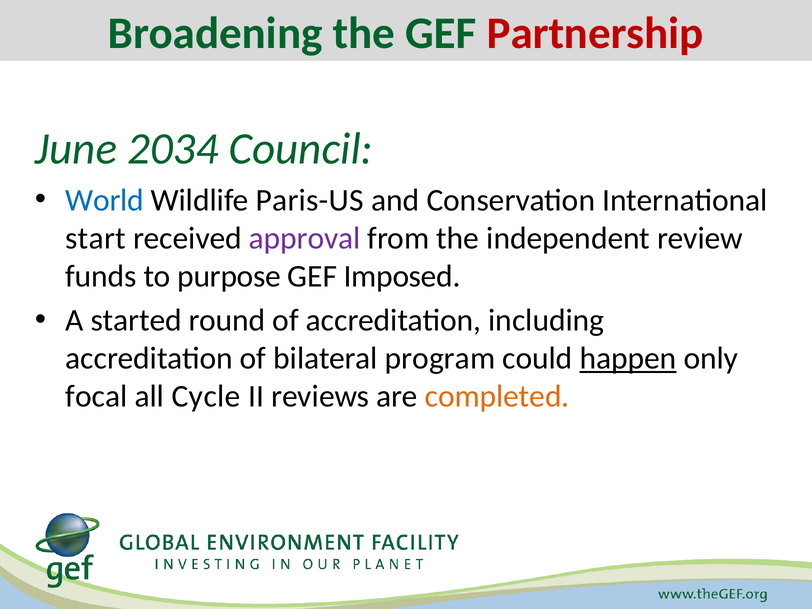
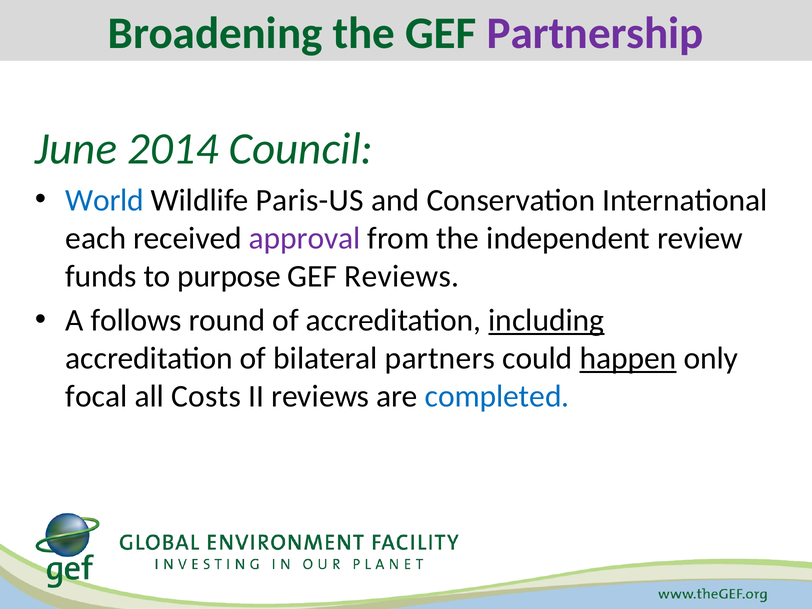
Partnership colour: red -> purple (595, 34)
2034: 2034 -> 2014 (173, 149)
start: start -> each (96, 238)
GEF Imposed: Imposed -> Reviews (402, 276)
started: started -> follows (136, 320)
including underline: none -> present (546, 320)
program: program -> partners (440, 358)
Cycle: Cycle -> Costs (206, 396)
completed colour: orange -> blue (497, 396)
